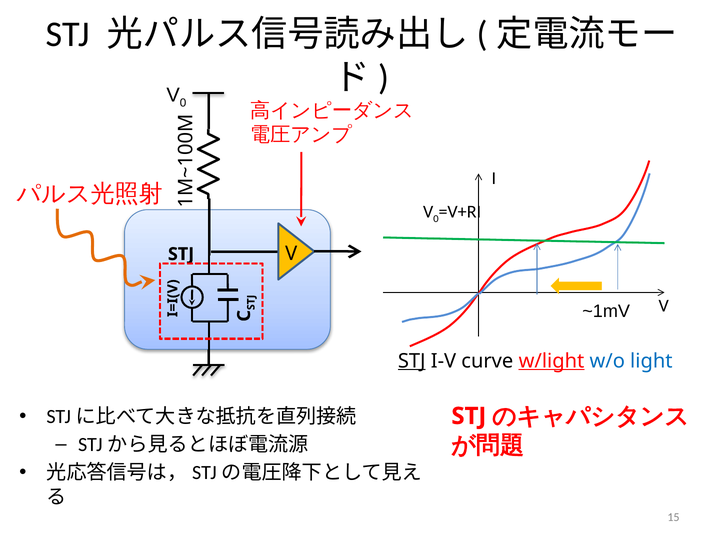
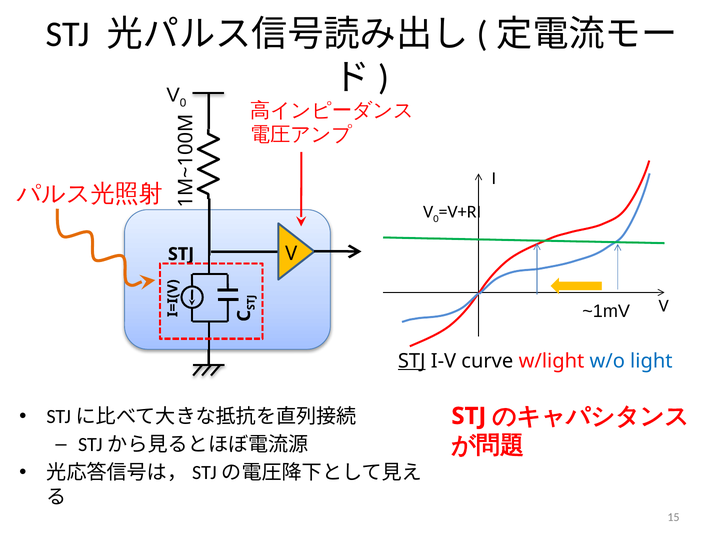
w/light underline: present -> none (551, 361)
